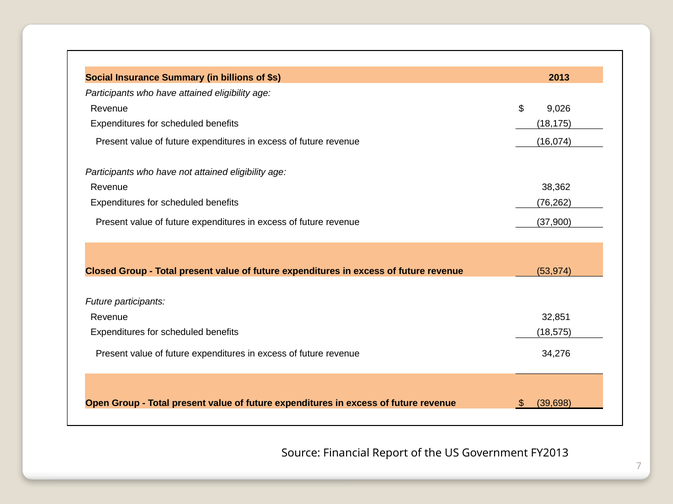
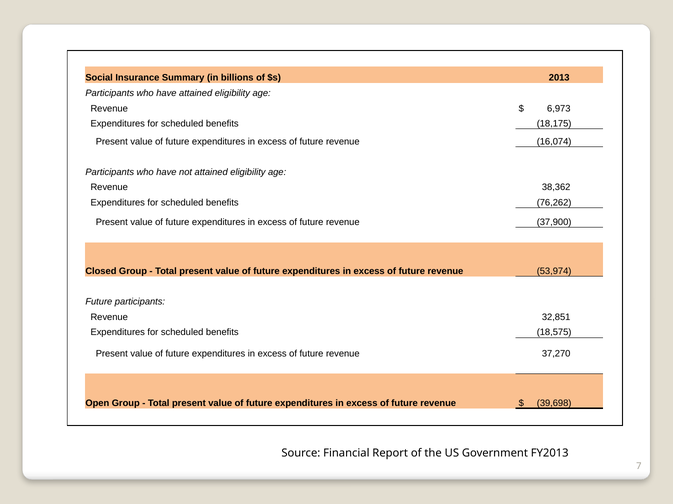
9,026: 9,026 -> 6,973 (559, 109)
34,276: 34,276 -> 37,270 (556, 354)
